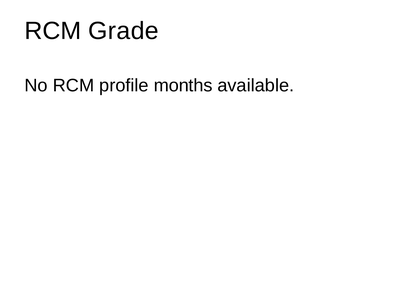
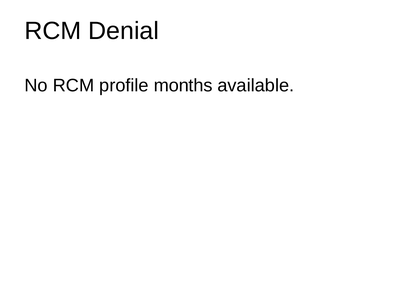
Grade: Grade -> Denial (124, 31)
